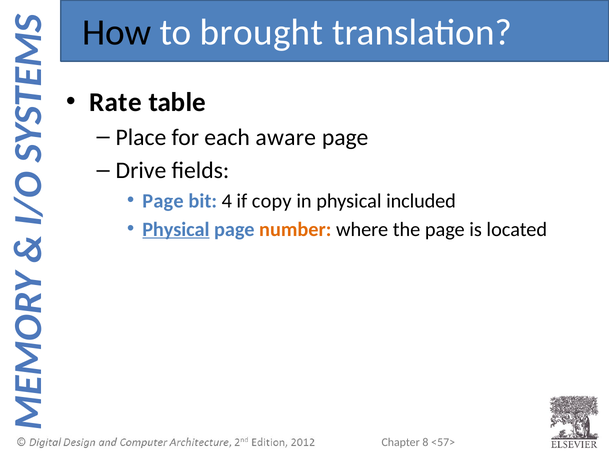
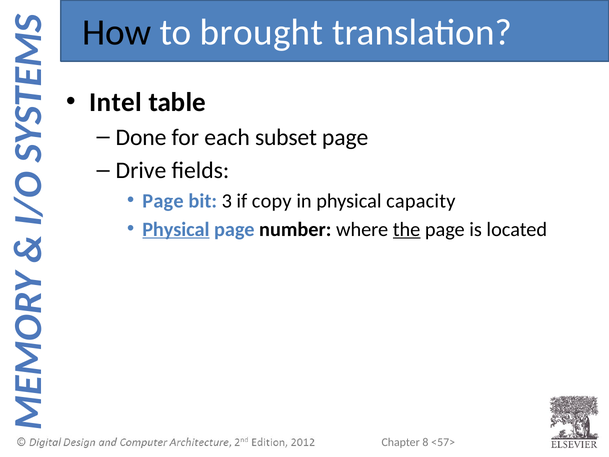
Rate: Rate -> Intel (116, 102)
Place: Place -> Done (141, 137)
aware: aware -> subset (286, 137)
4: 4 -> 3 (227, 201)
included: included -> capacity (421, 201)
number colour: orange -> black (295, 229)
the underline: none -> present (407, 229)
